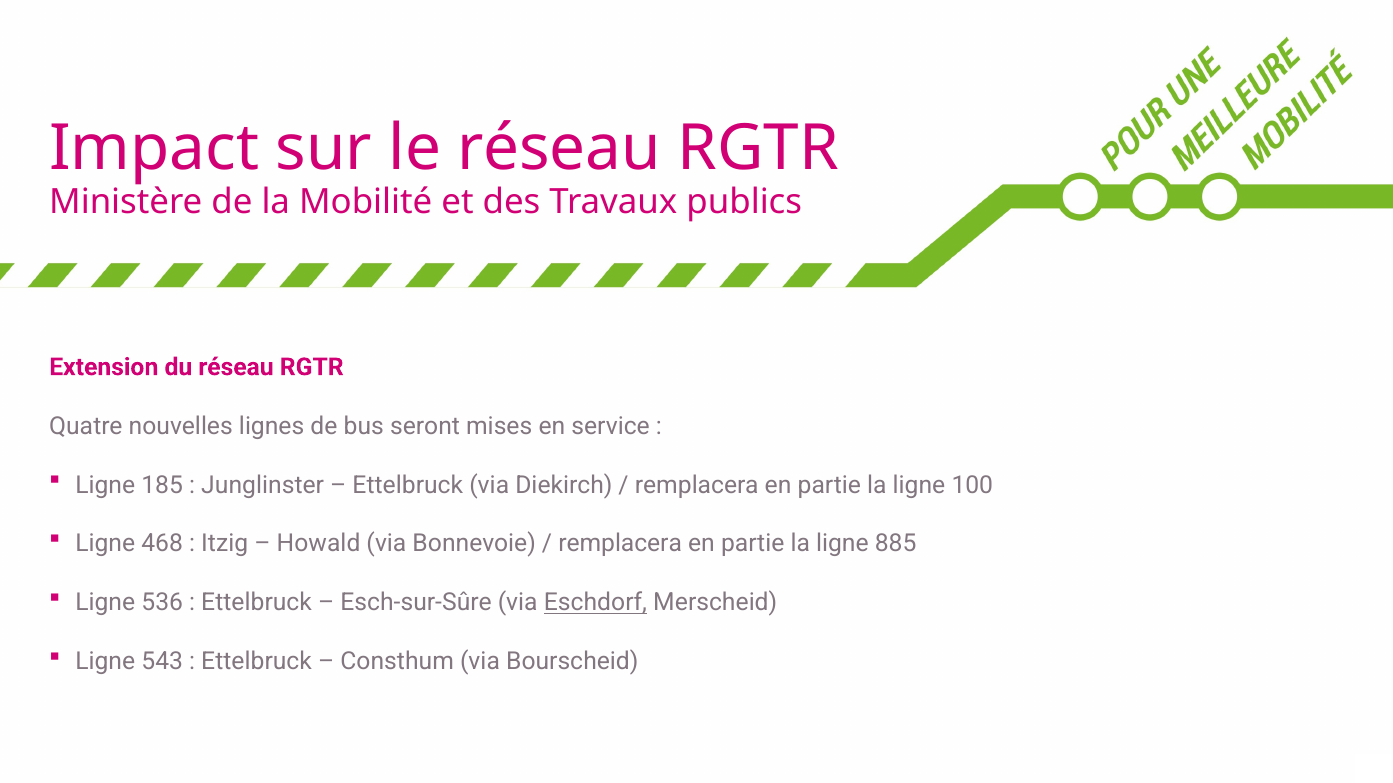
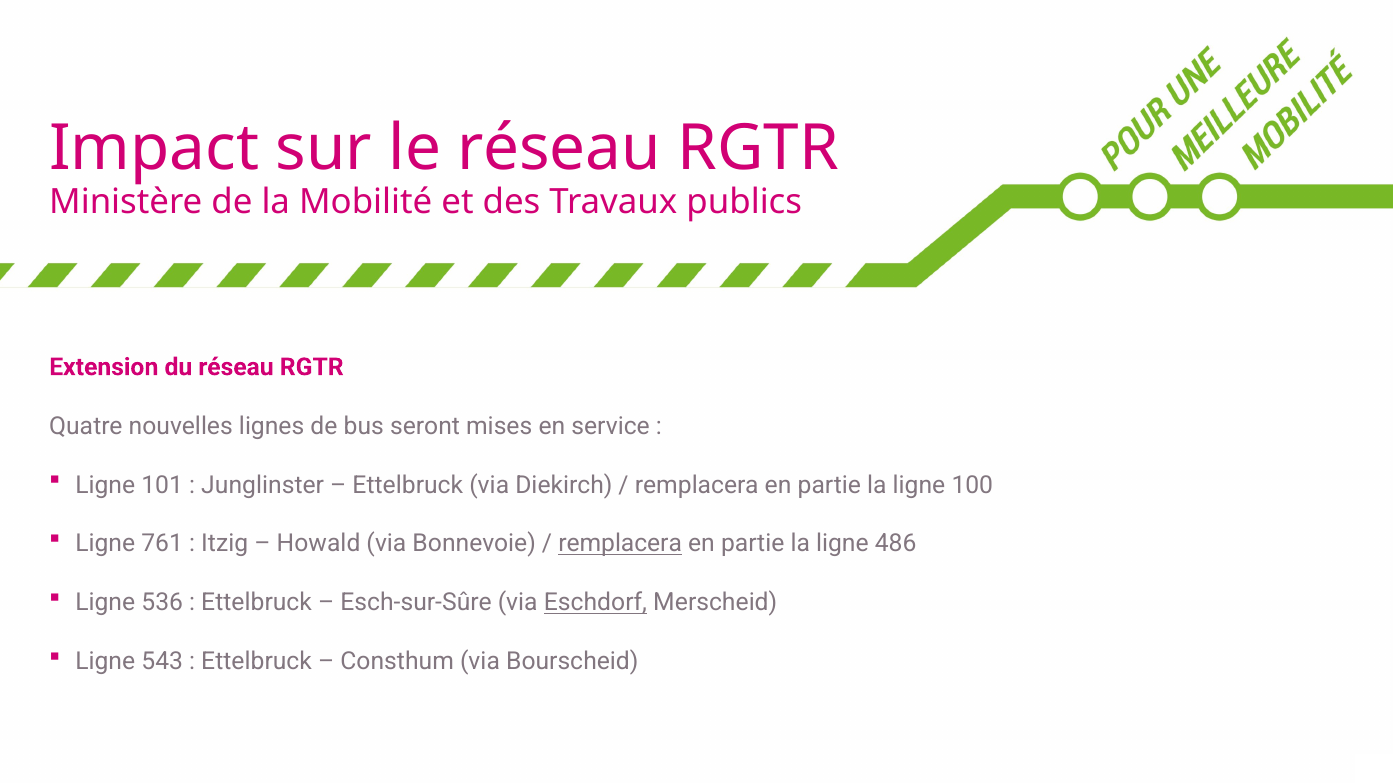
185: 185 -> 101 (162, 485)
468: 468 -> 761 (162, 544)
remplacera underline: none -> present (620, 544)
885: 885 -> 486 (896, 544)
